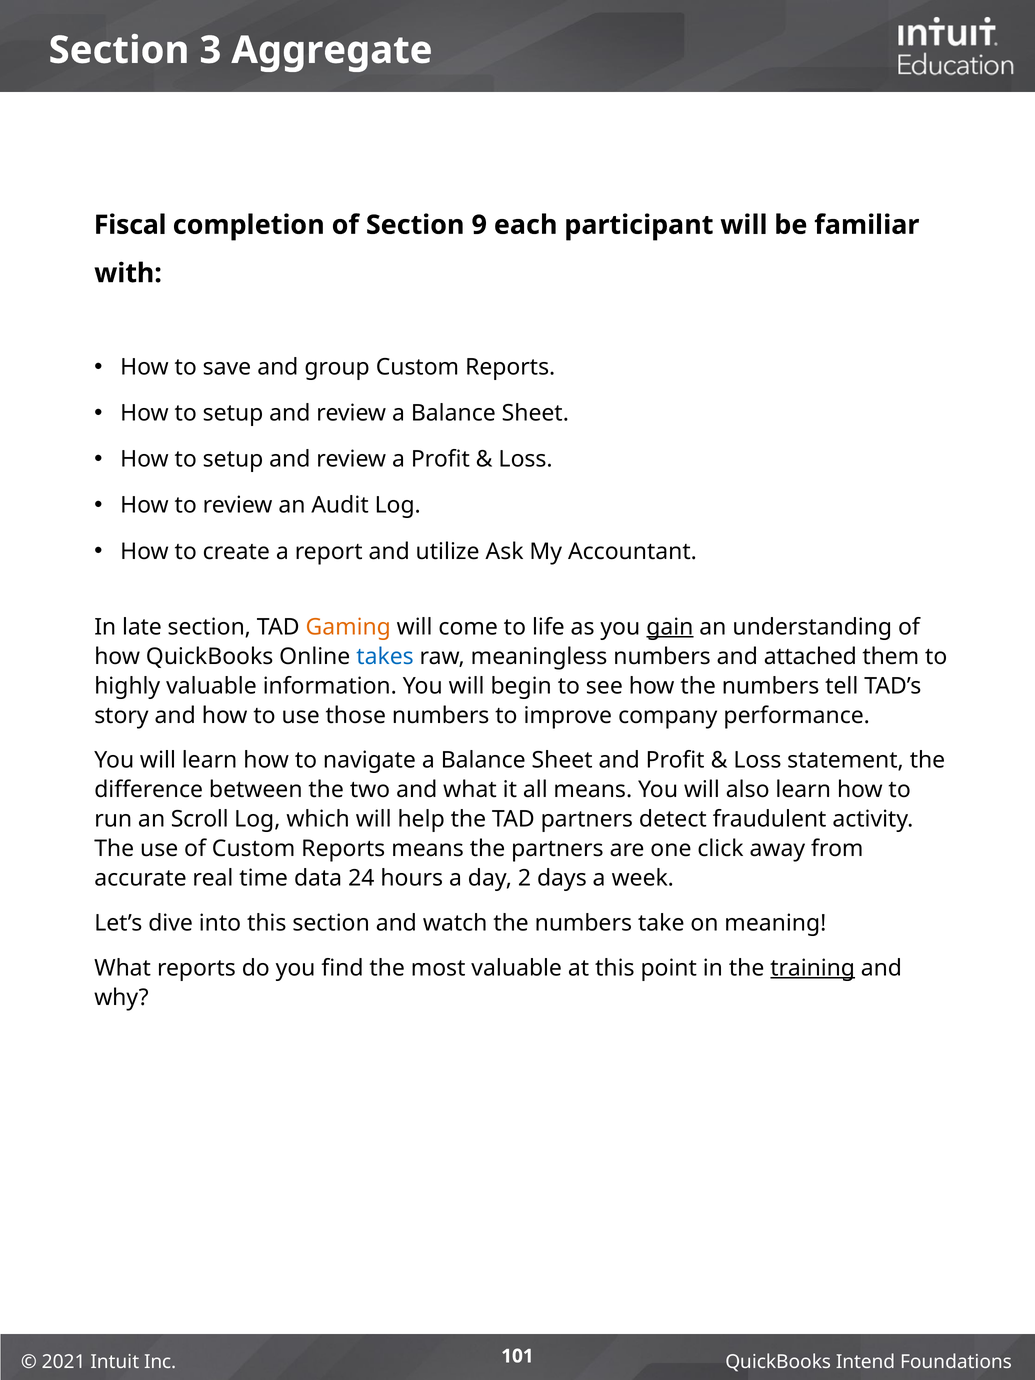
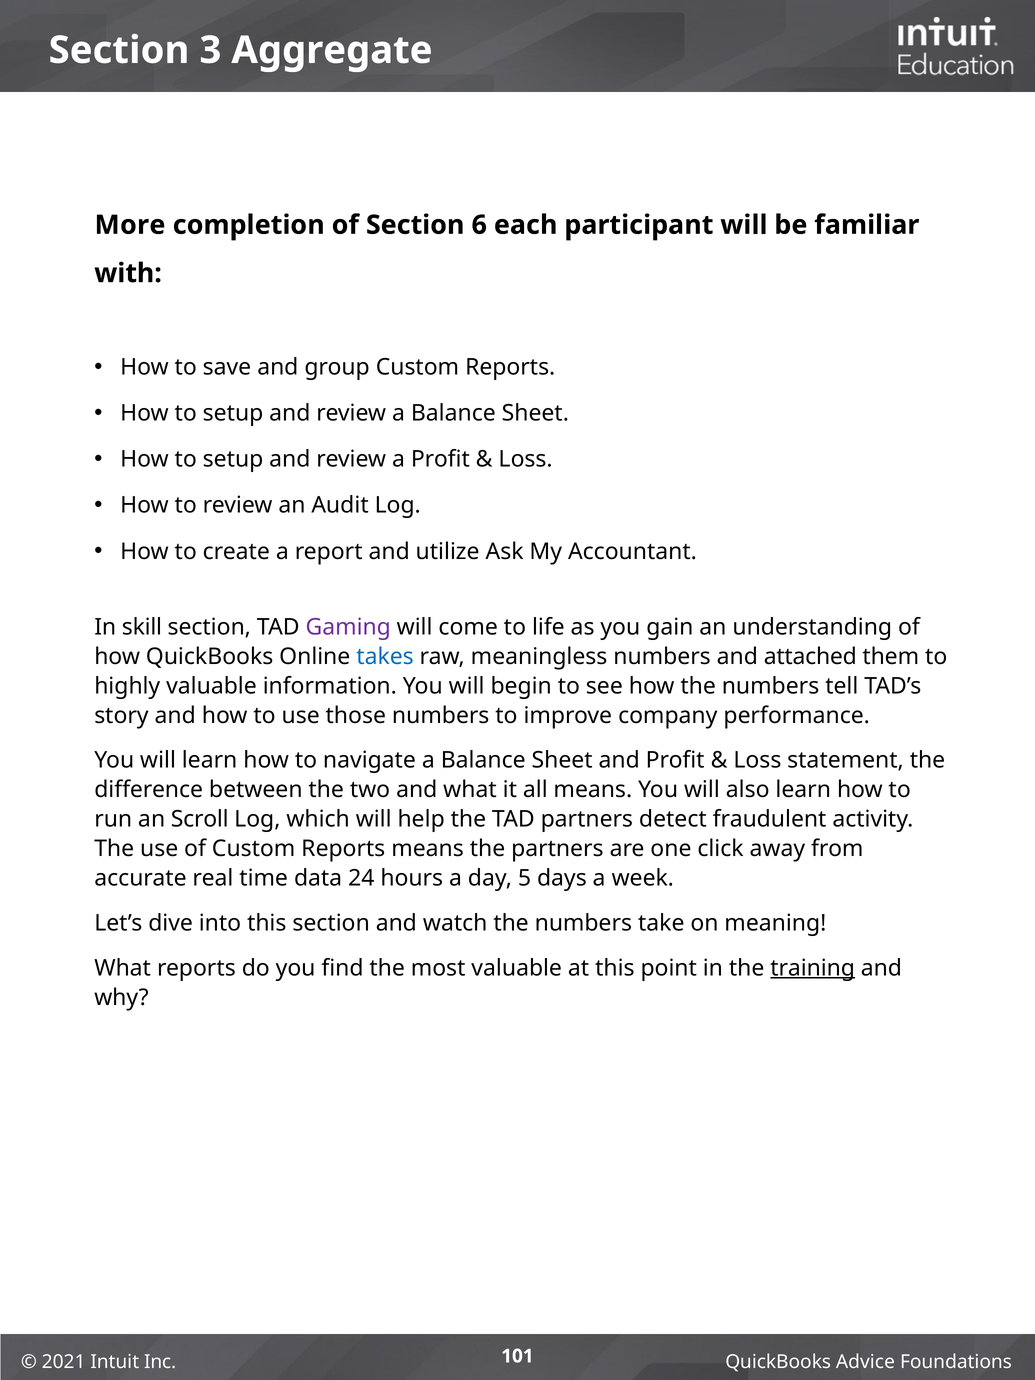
Fiscal: Fiscal -> More (130, 225)
9: 9 -> 6 (479, 225)
late: late -> skill (142, 627)
Gaming colour: orange -> purple (348, 627)
gain underline: present -> none (670, 627)
2: 2 -> 5 (524, 878)
Intend: Intend -> Advice (865, 1362)
